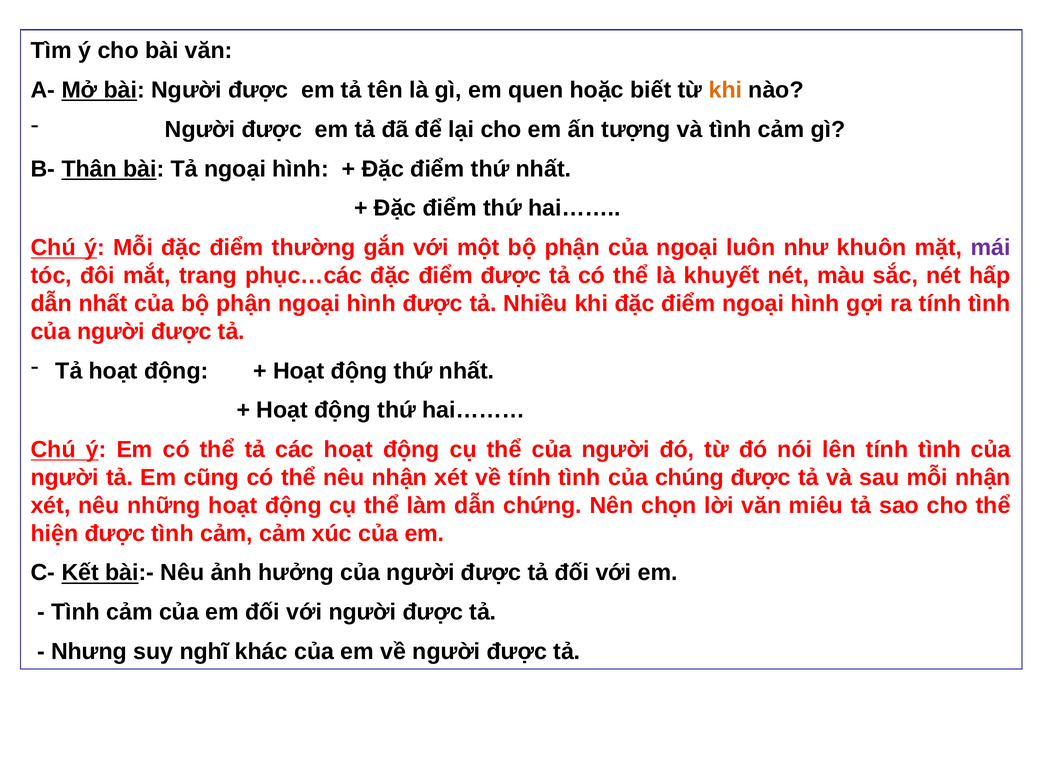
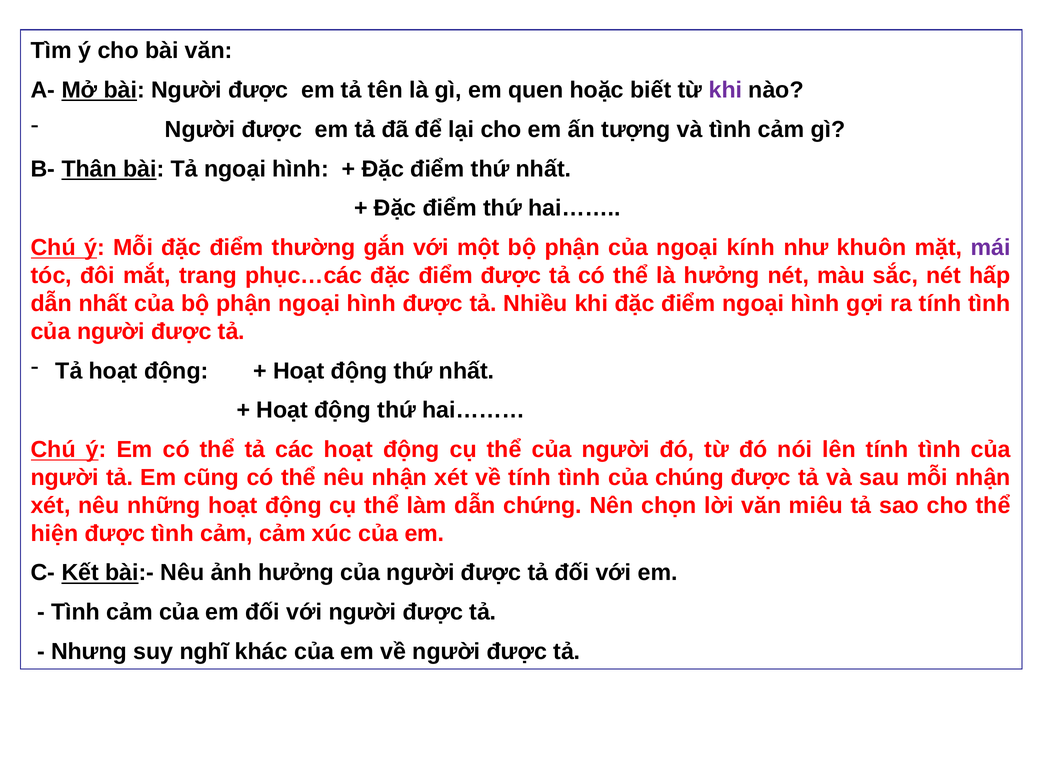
khi colour: orange -> purple (725, 90)
luôn: luôn -> kính (751, 248)
là khuyết: khuyết -> hưởng (722, 276)
